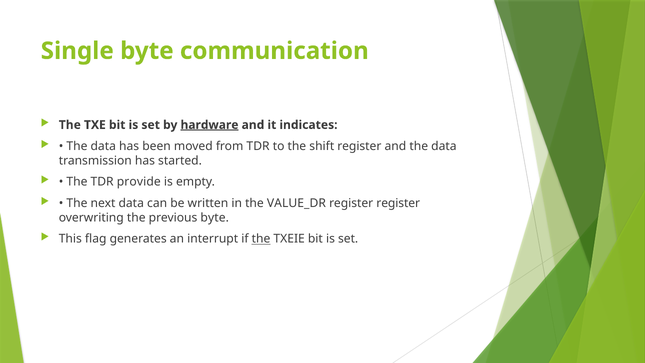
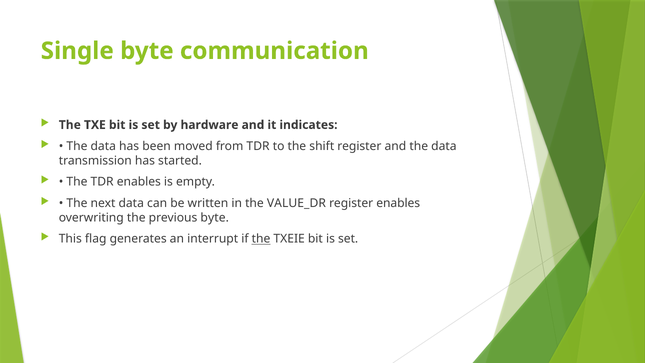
hardware underline: present -> none (209, 125)
TDR provide: provide -> enables (139, 182)
register register: register -> enables (398, 203)
